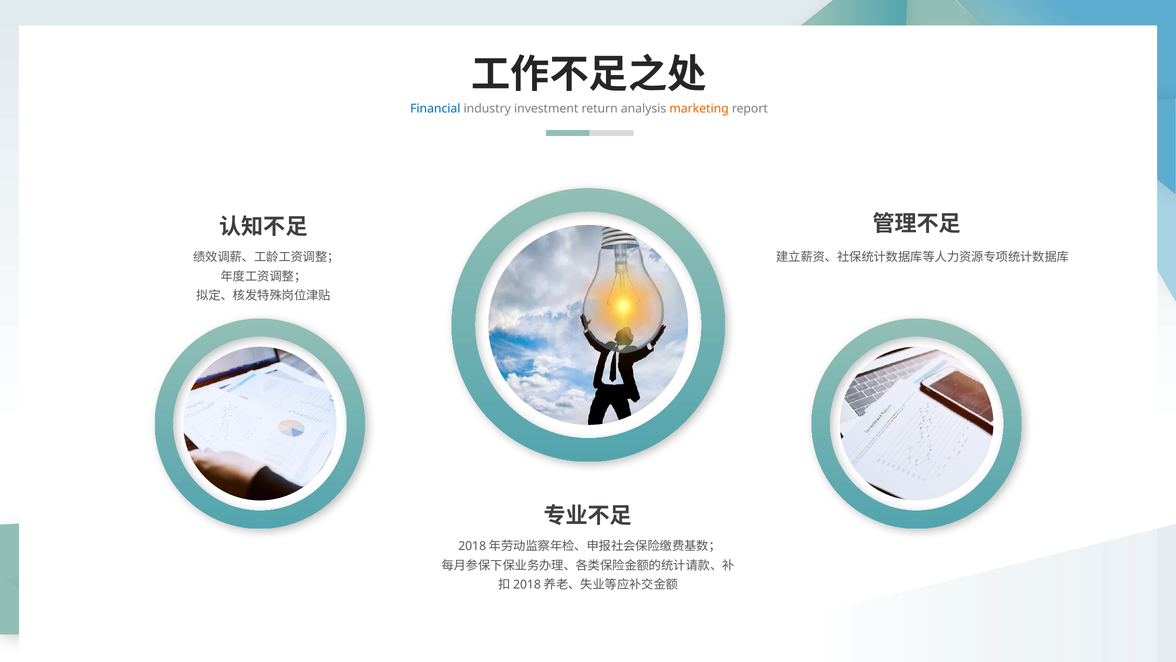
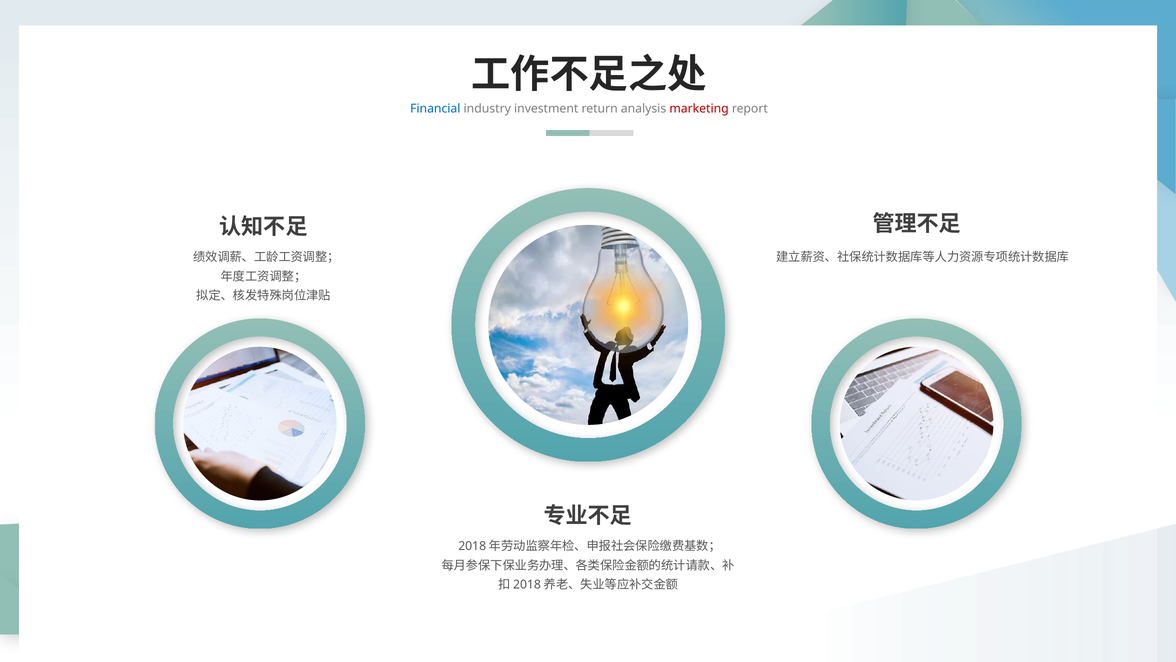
marketing colour: orange -> red (699, 109)
